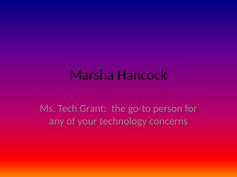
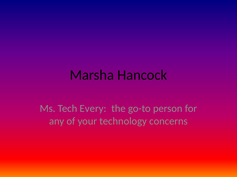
Grant: Grant -> Every (93, 109)
